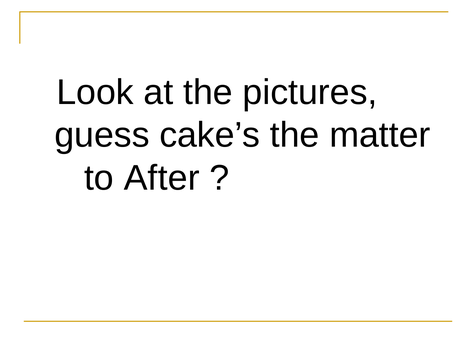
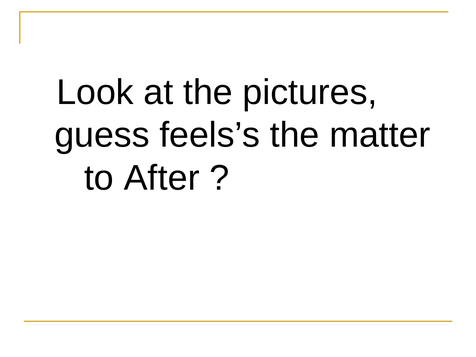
cake’s: cake’s -> feels’s (210, 135)
